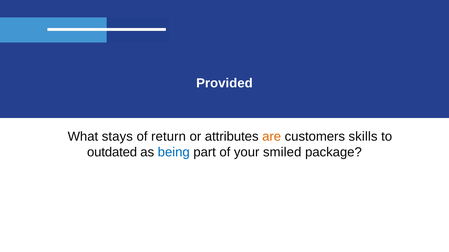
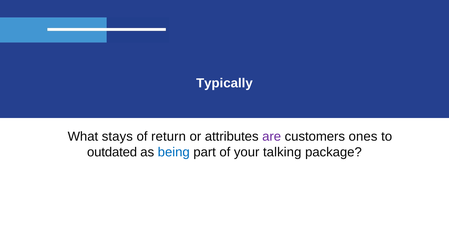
Provided: Provided -> Typically (224, 83)
are colour: orange -> purple (272, 137)
skills: skills -> ones (363, 137)
smiled: smiled -> talking (282, 152)
